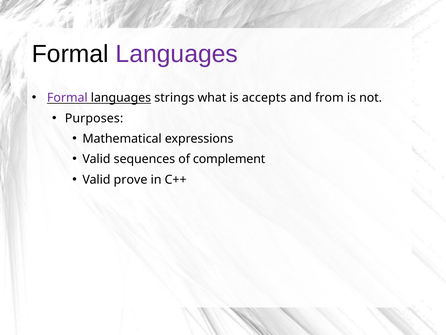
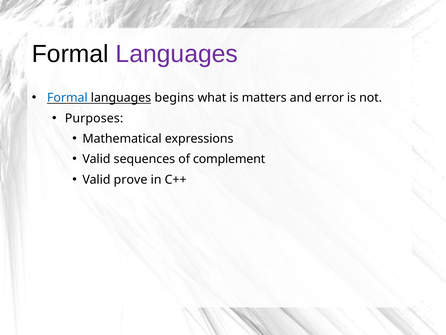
Formal colour: purple -> blue (67, 98)
strings: strings -> begins (174, 98)
accepts: accepts -> matters (264, 98)
from: from -> error (329, 98)
